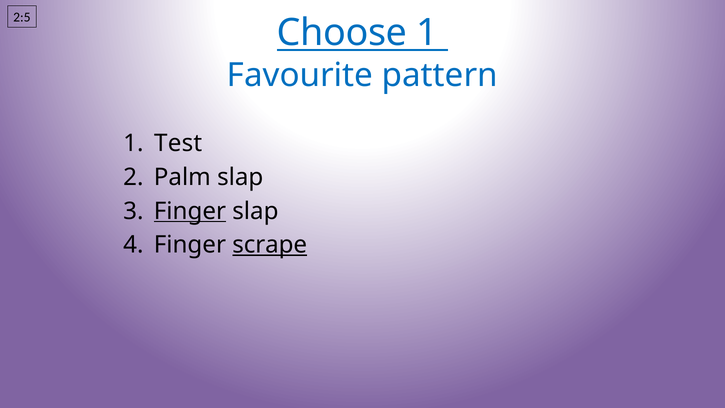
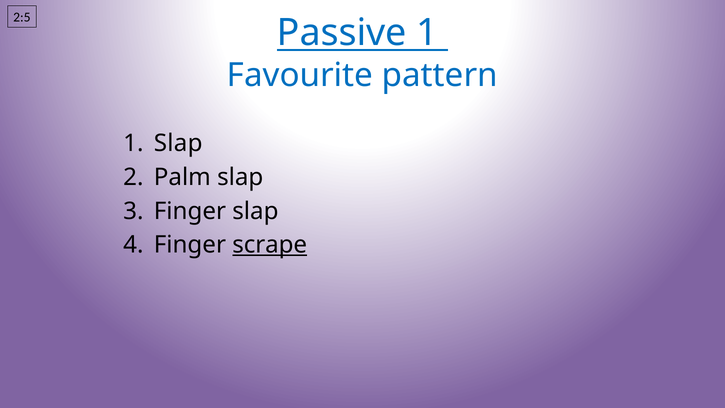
Choose: Choose -> Passive (342, 33)
1 Test: Test -> Slap (178, 143)
Finger underline: present -> none (190, 211)
